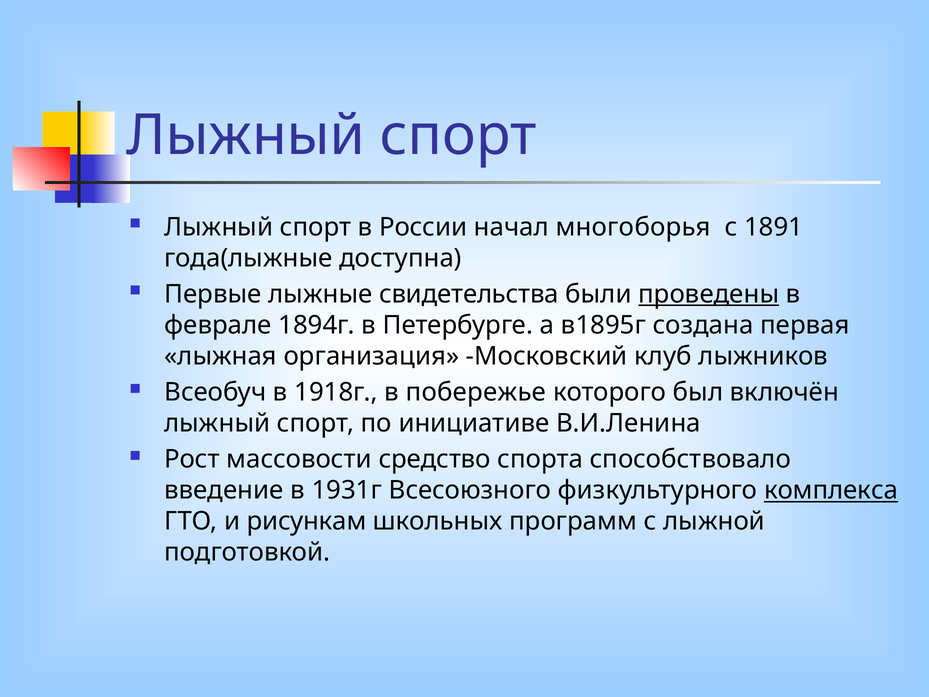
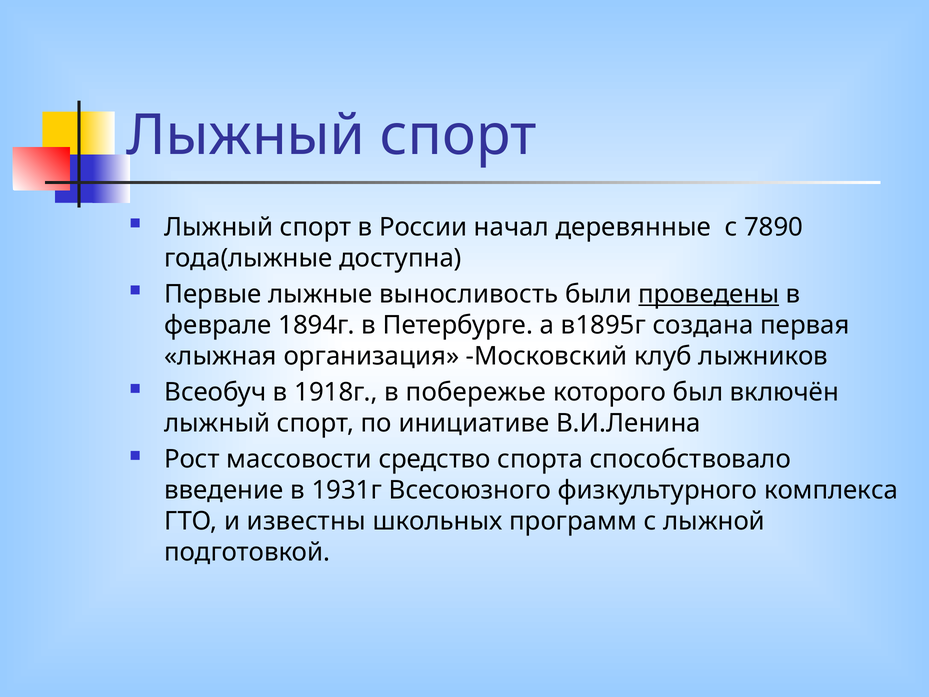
многоборья: многоборья -> деревянные (633, 227)
1891: 1891 -> 7890 (774, 227)
свидетельства: свидетельства -> выносливость (469, 294)
комплекса underline: present -> none (831, 490)
рисункам: рисункам -> известны (306, 521)
